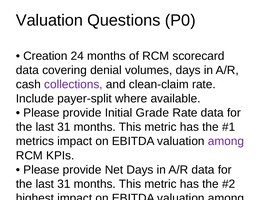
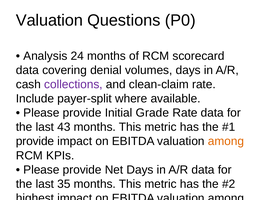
Creation: Creation -> Analysis (45, 56)
31: 31 -> 43 (64, 127)
metrics: metrics -> provide (35, 141)
among colour: purple -> orange (226, 141)
31: 31 -> 35 (64, 183)
